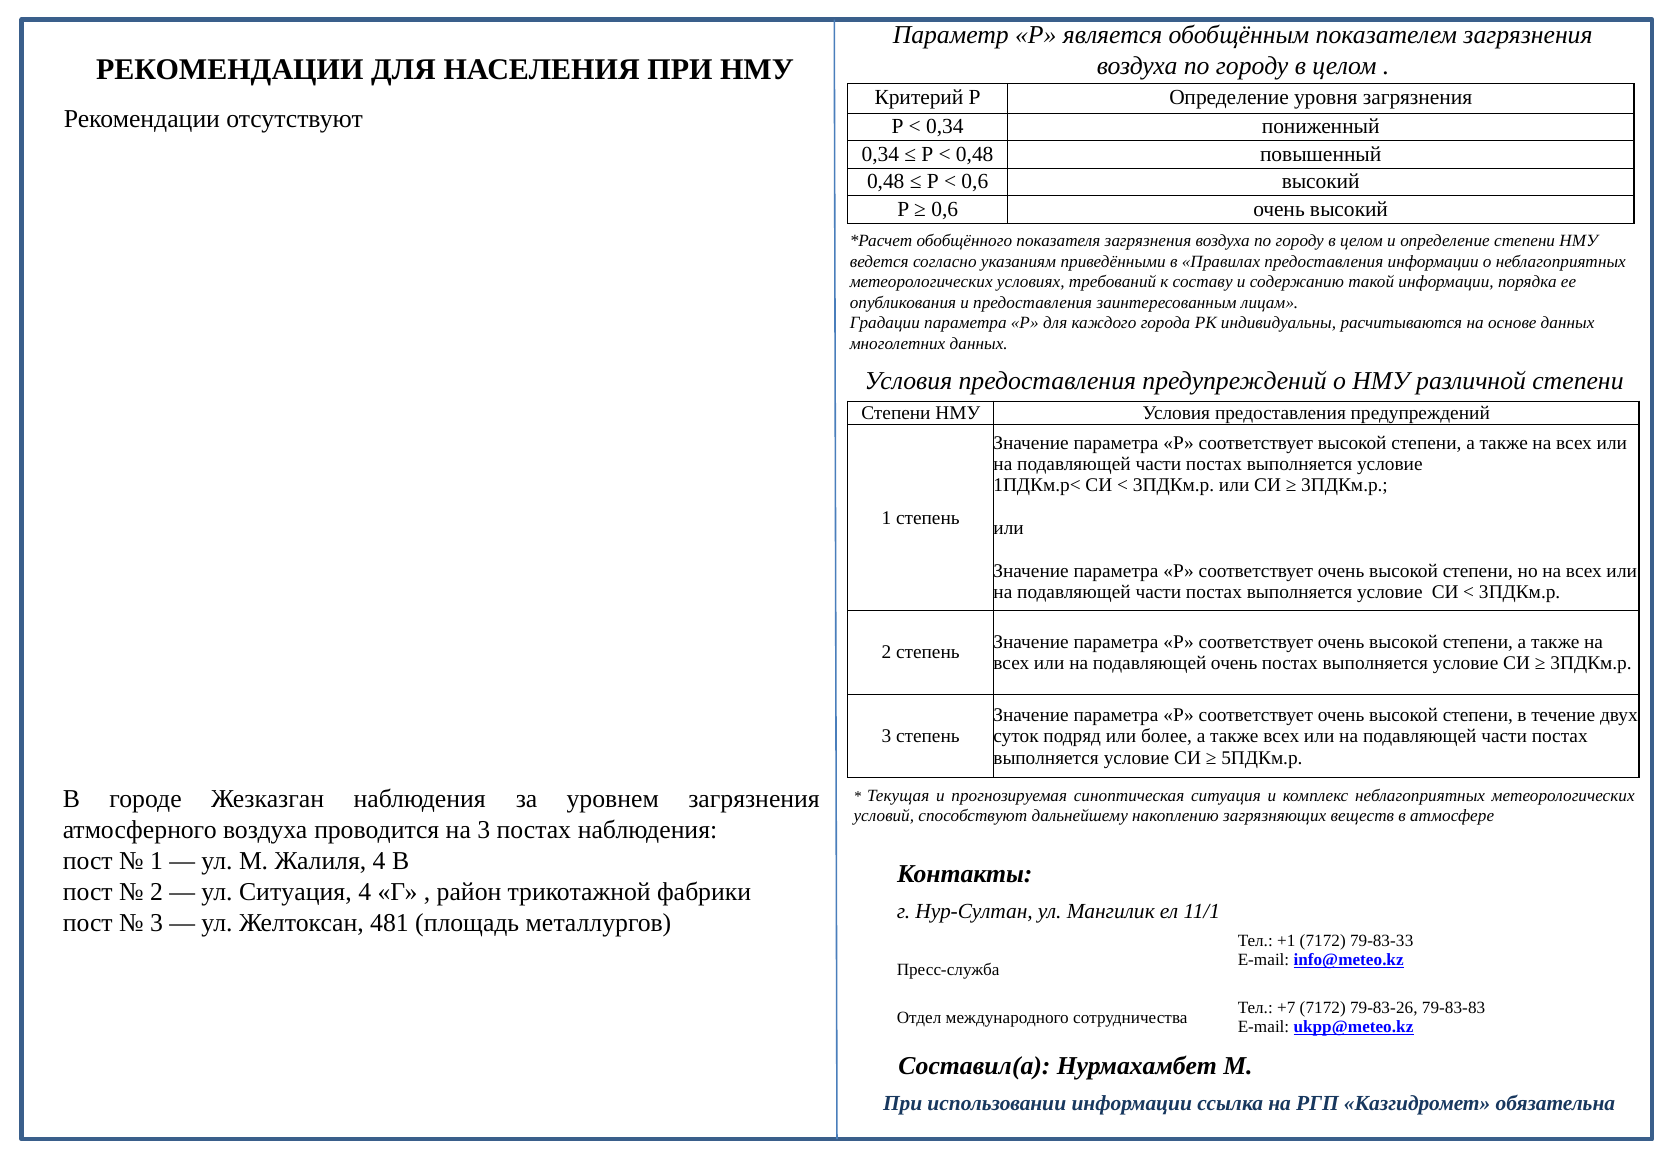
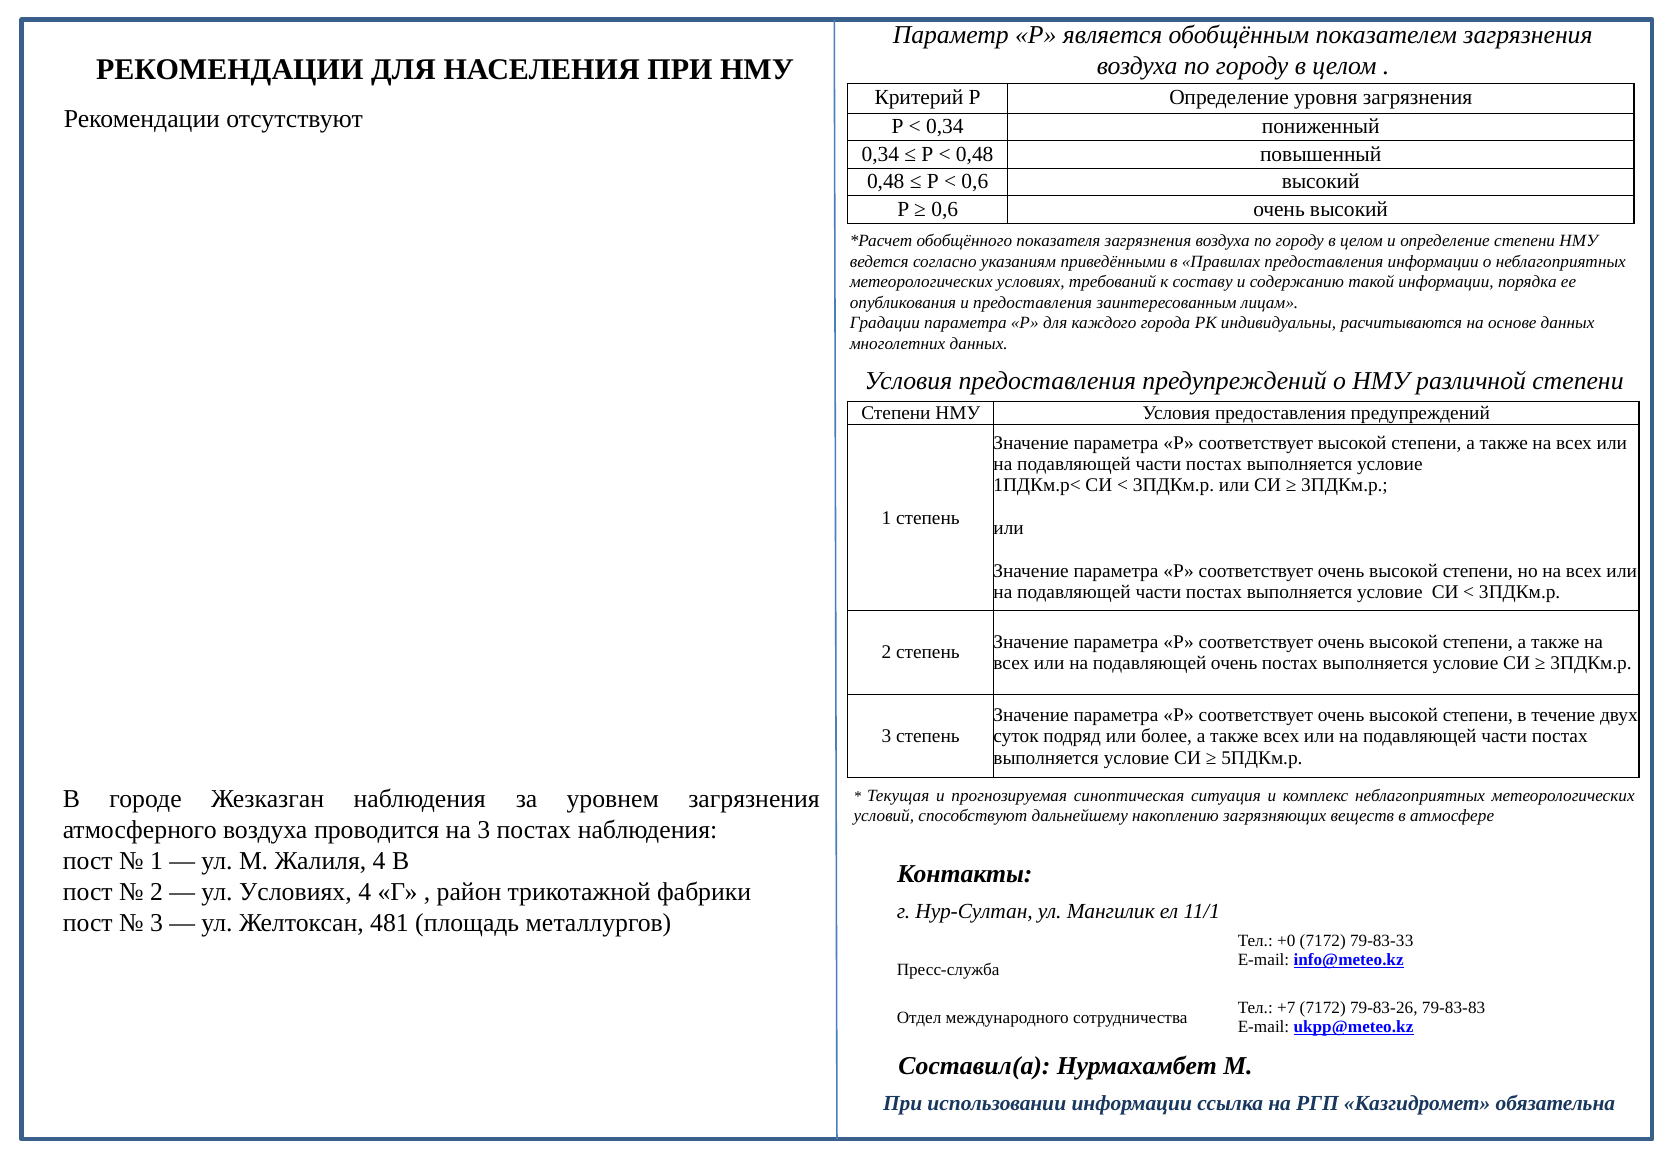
ул Ситуация: Ситуация -> Условиях (295, 892)
+1: +1 -> +0 (1286, 941)
